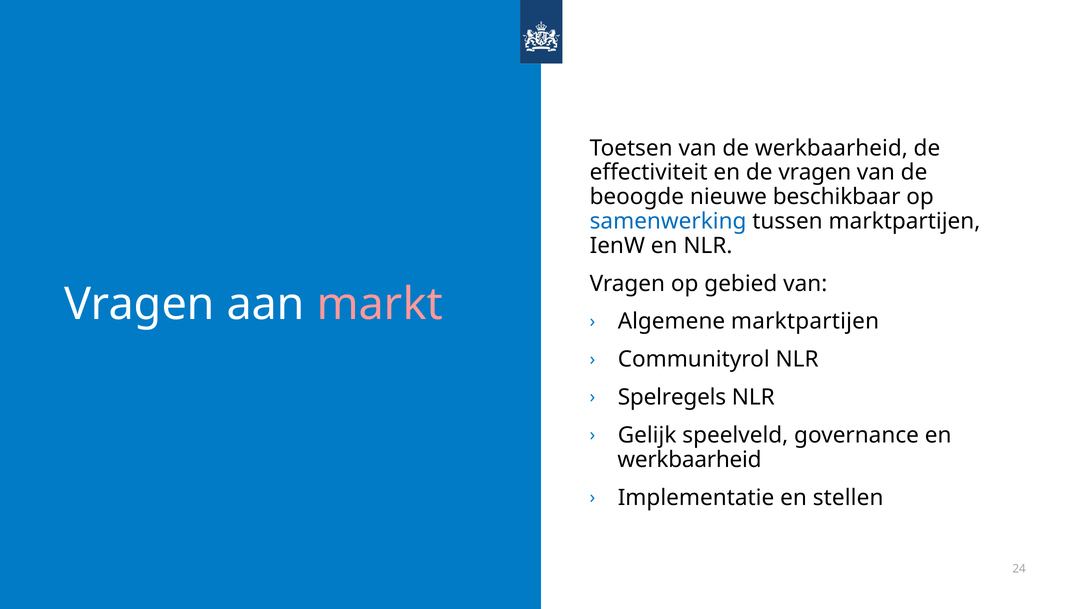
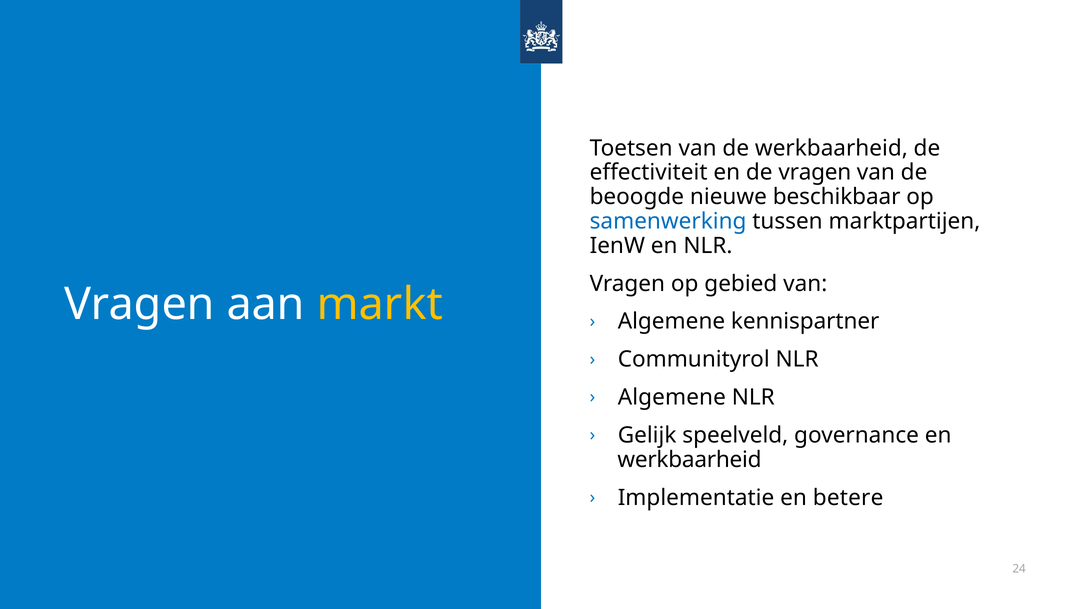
markt colour: pink -> yellow (380, 304)
Algemene marktpartijen: marktpartijen -> kennispartner (805, 321)
Spelregels: Spelregels -> Algemene (672, 397)
stellen: stellen -> betere (848, 497)
